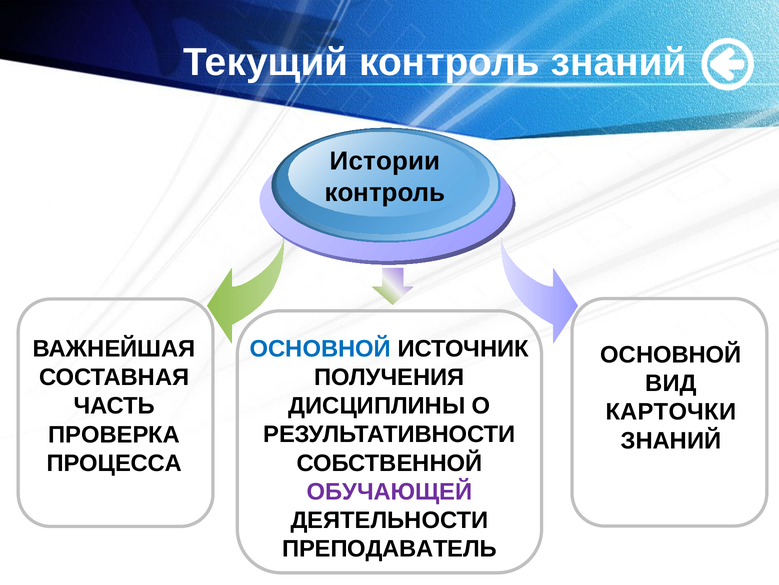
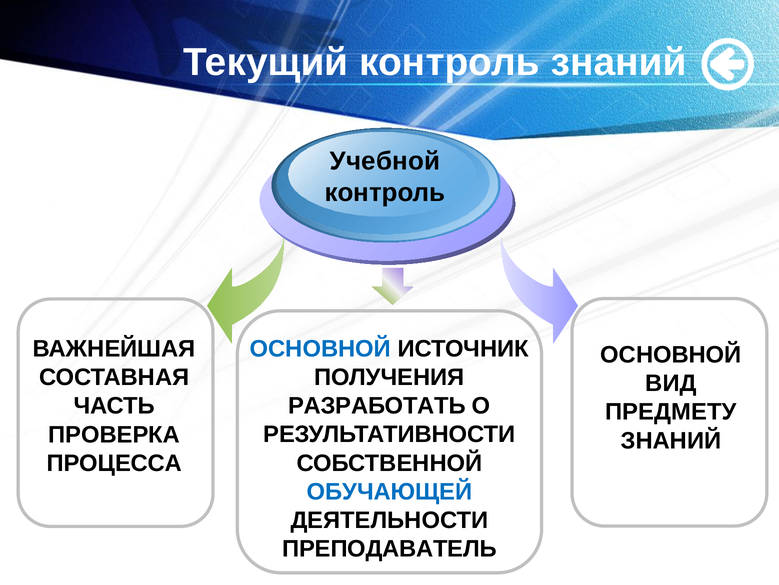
Истории: Истории -> Учебной (385, 161)
ДИСЦИПЛИНЫ: ДИСЦИПЛИНЫ -> РАЗРАБОТАТЬ (377, 406)
КАРТОЧКИ: КАРТОЧКИ -> ПРЕДМЕТУ (671, 412)
ОБУЧАЮЩЕЙ colour: purple -> blue (390, 491)
